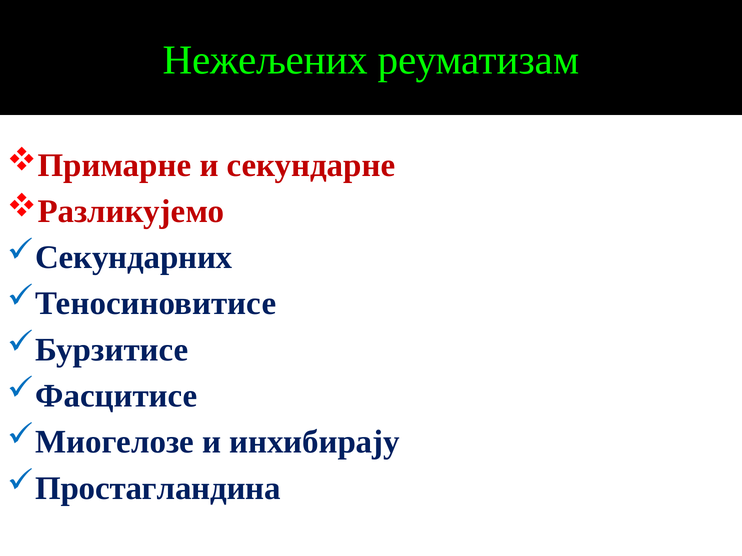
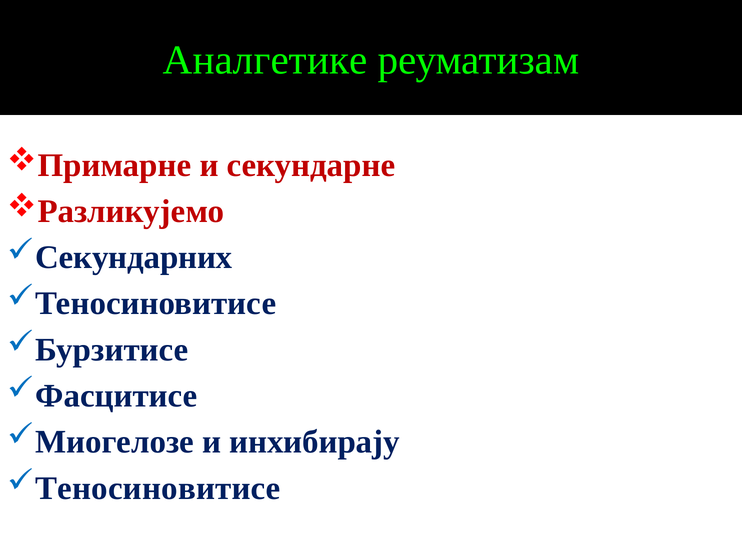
Нежељених: Нежељених -> Аналгетике (265, 60)
Простагландина: Простагландина -> Теносиновитисе (158, 489)
